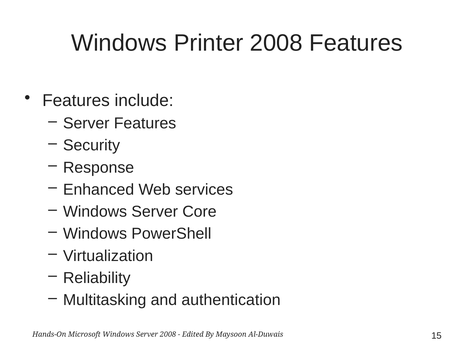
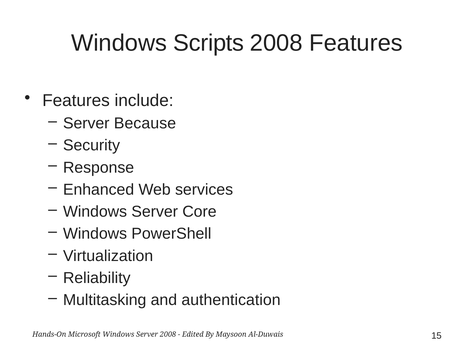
Printer: Printer -> Scripts (209, 43)
Server Features: Features -> Because (145, 124)
